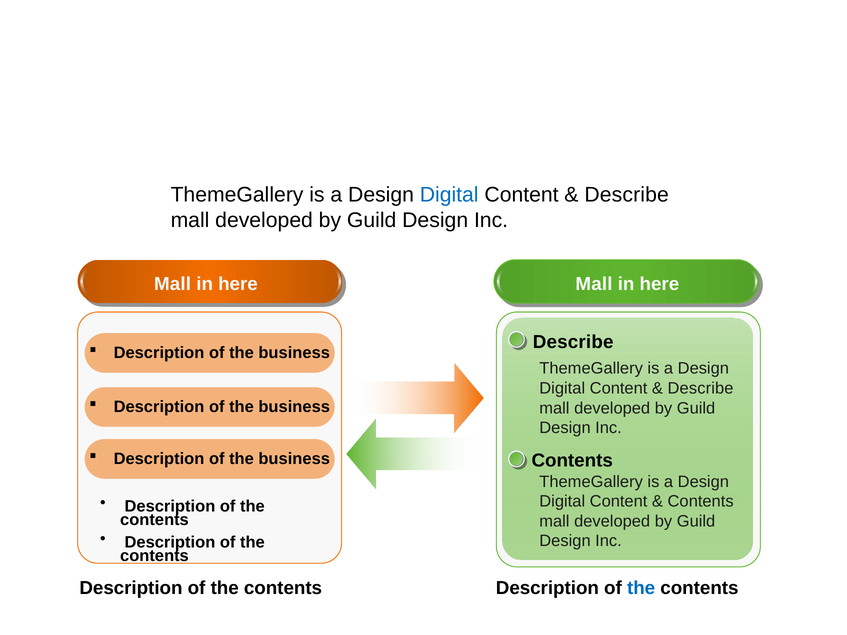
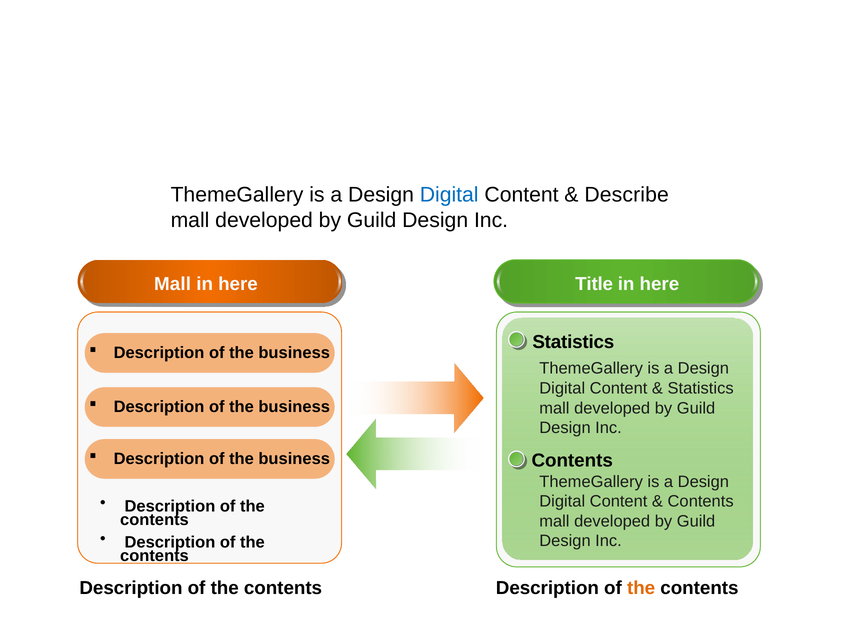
here Mall: Mall -> Title (594, 284)
Describe: Describe -> Statistics (573, 342)
Describe: Describe -> Statistics (701, 388)
the colour: blue -> orange (641, 588)
